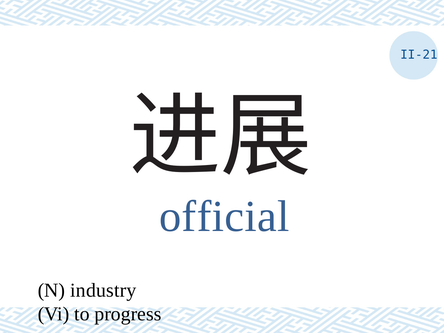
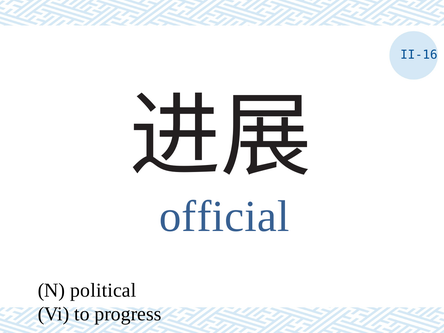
II-21: II-21 -> II-16 (419, 55)
industry: industry -> political (103, 290)
